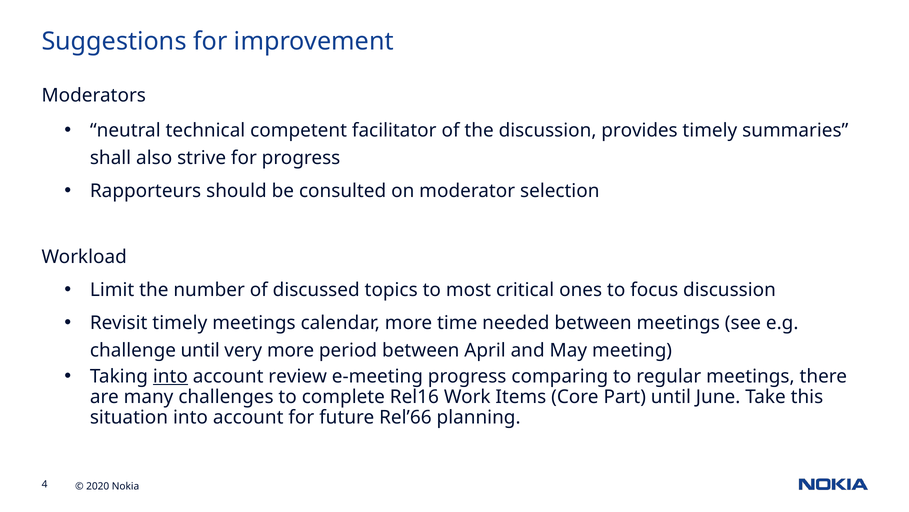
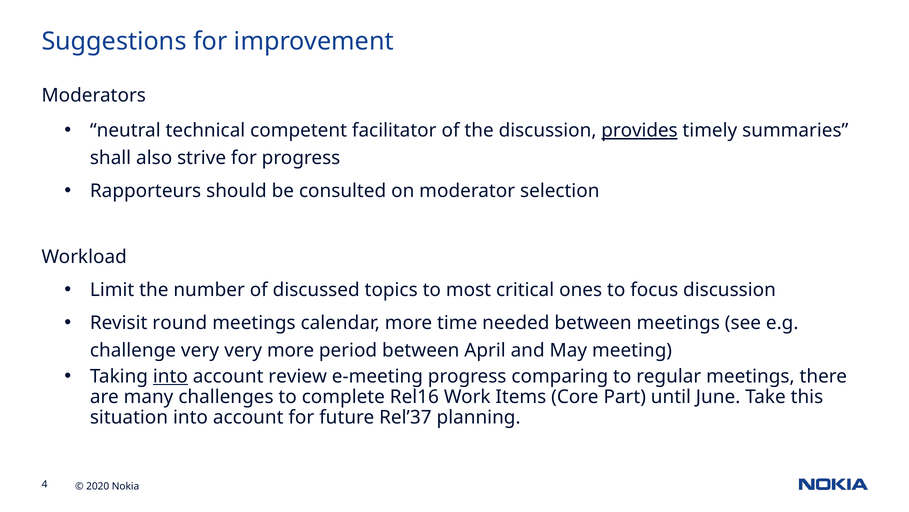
provides underline: none -> present (640, 130)
Revisit timely: timely -> round (180, 323)
challenge until: until -> very (200, 350)
Rel’66: Rel’66 -> Rel’37 (405, 417)
